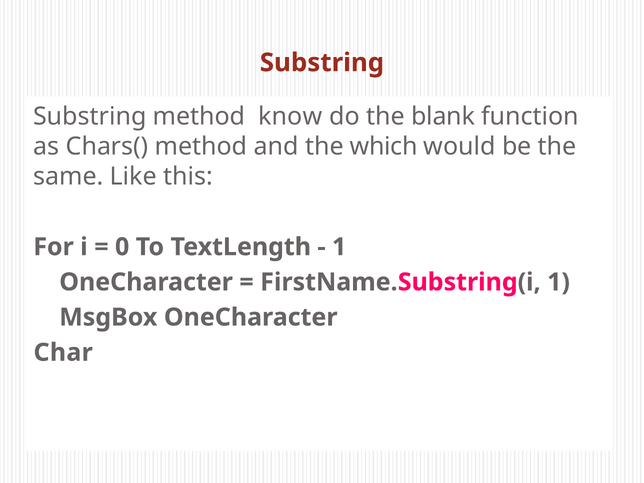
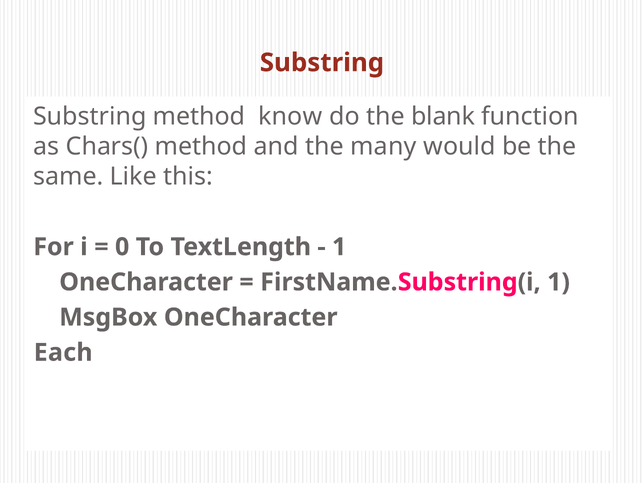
which: which -> many (383, 147)
Char: Char -> Each (63, 353)
